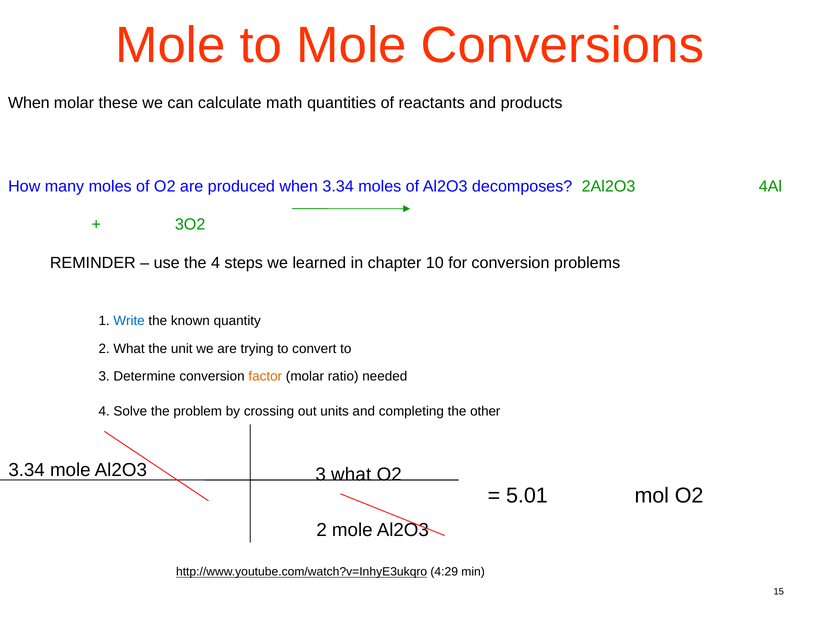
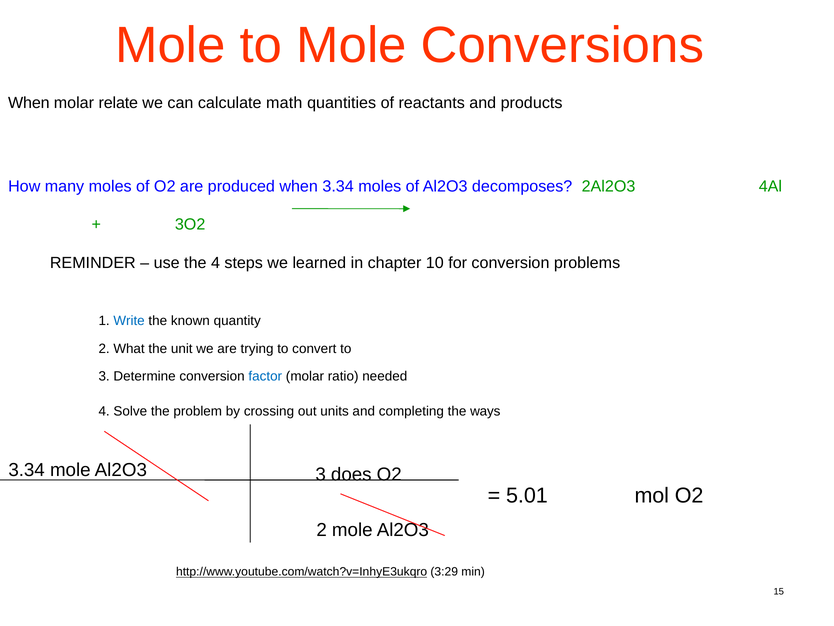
these: these -> relate (118, 103)
factor colour: orange -> blue (265, 376)
other: other -> ways (485, 411)
3 what: what -> does (351, 474)
4:29: 4:29 -> 3:29 (444, 572)
